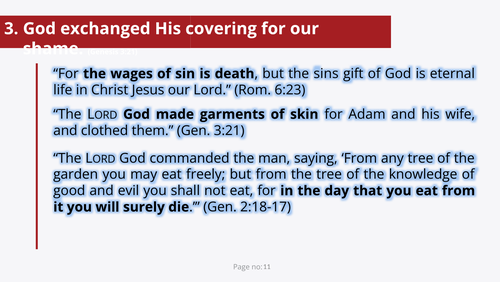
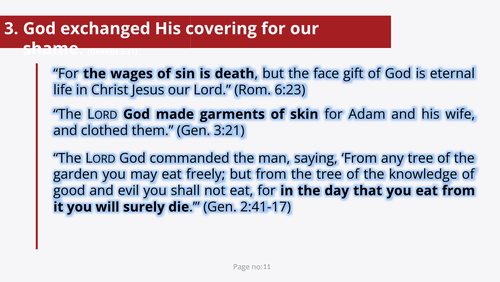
sins: sins -> face (326, 74)
2:18-17: 2:18-17 -> 2:41-17 (266, 207)
